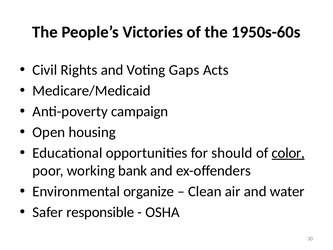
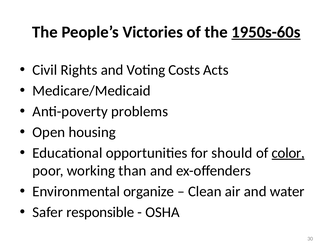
1950s-60s underline: none -> present (266, 32)
Gaps: Gaps -> Costs (184, 70)
campaign: campaign -> problems (140, 111)
bank: bank -> than (133, 171)
